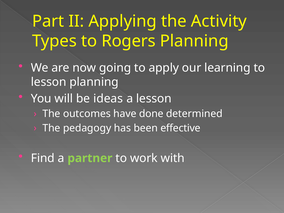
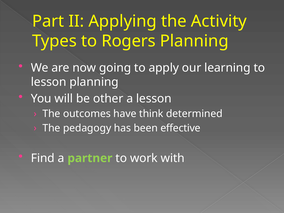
ideas: ideas -> other (108, 99)
done: done -> think (151, 114)
